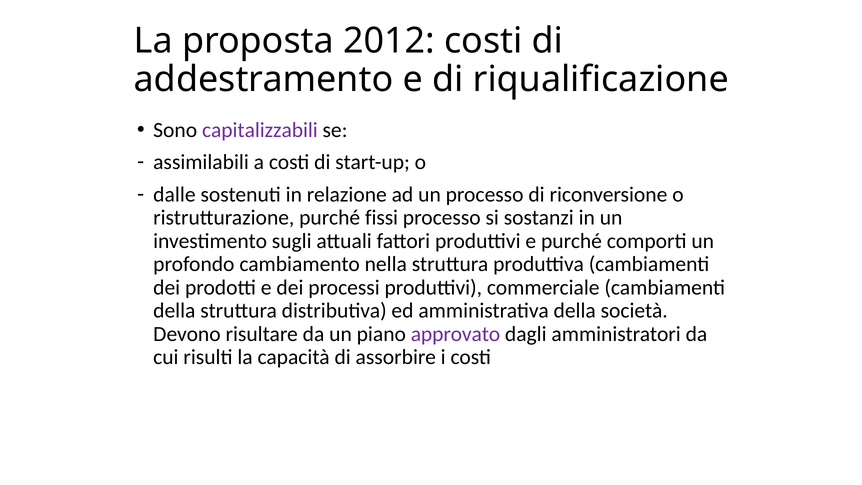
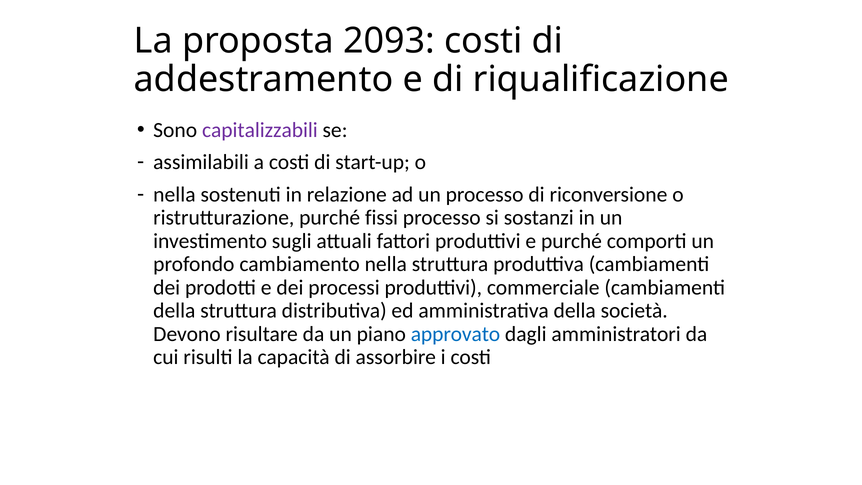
2012: 2012 -> 2093 (389, 41)
dalle: dalle -> nella (174, 194)
approvato colour: purple -> blue (456, 334)
